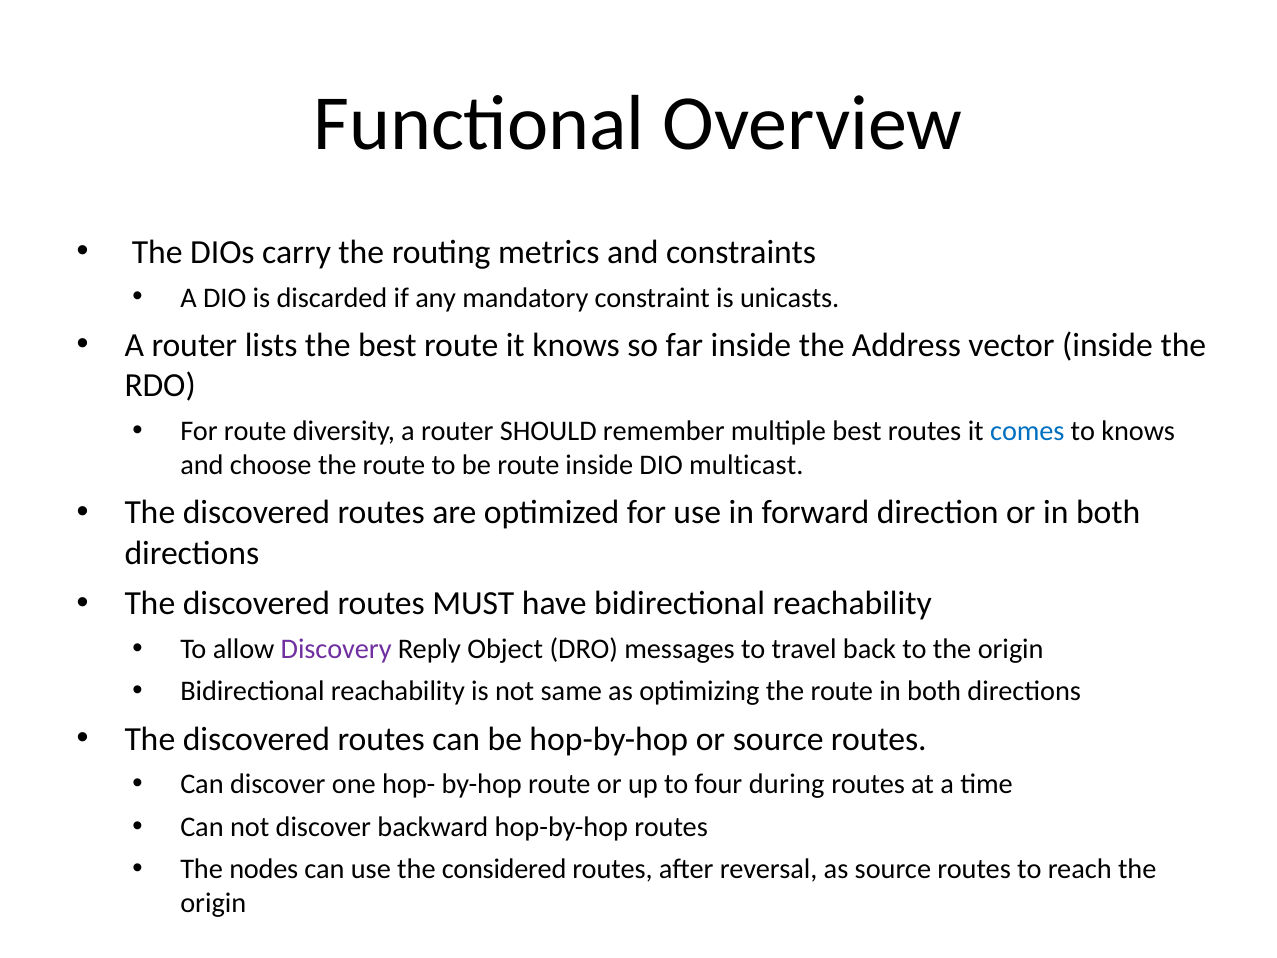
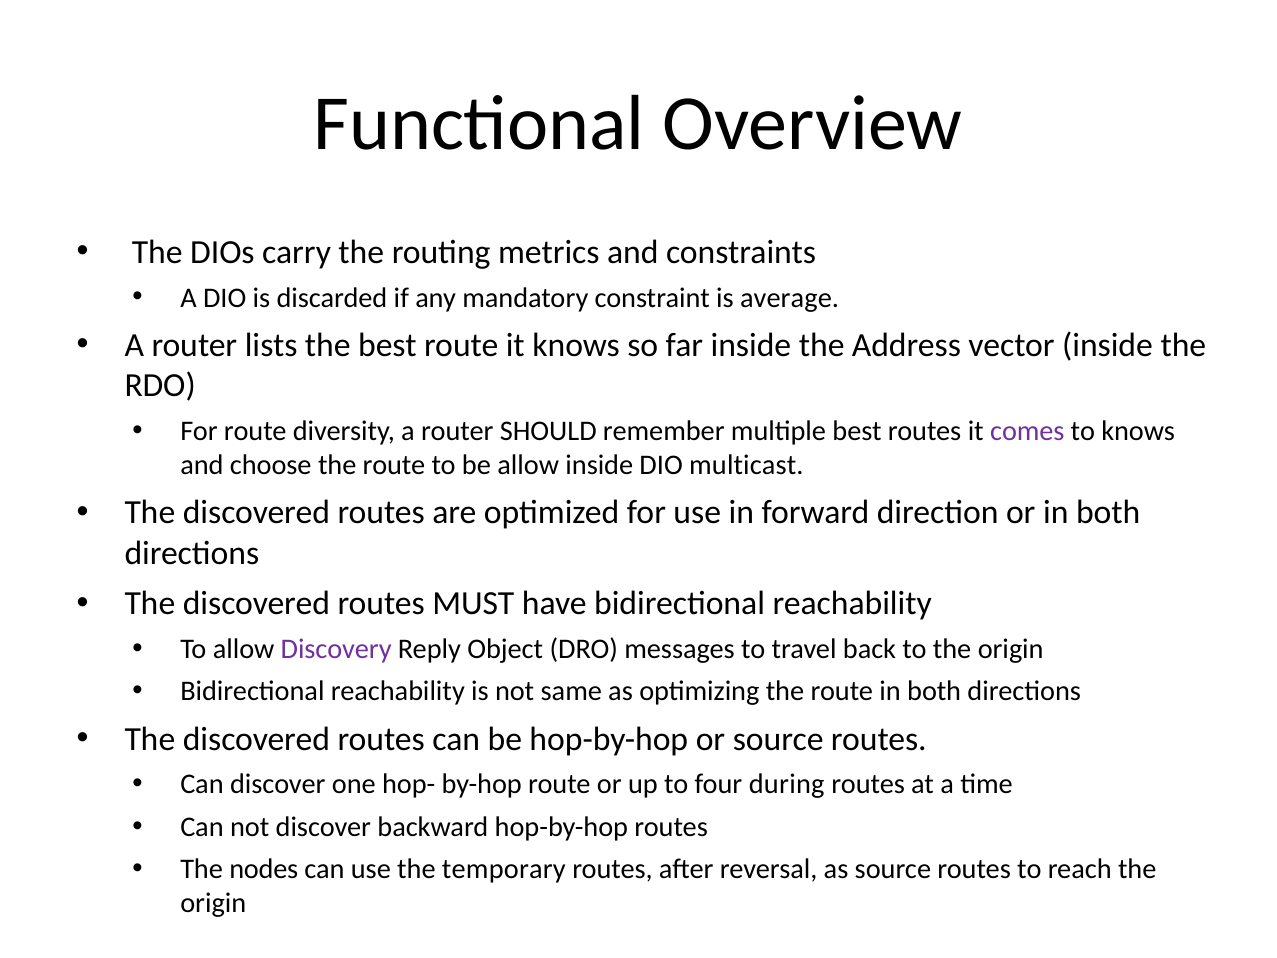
unicasts: unicasts -> average (790, 298)
comes colour: blue -> purple (1027, 431)
be route: route -> allow (528, 465)
considered: considered -> temporary (504, 869)
